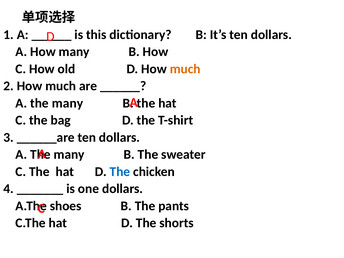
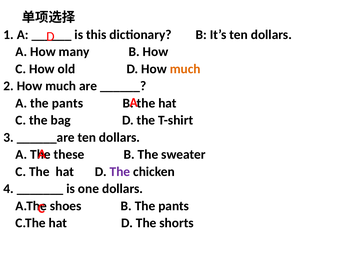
many: many -> pants (68, 103)
many: many -> these (69, 155)
The colour: blue -> purple (120, 172)
